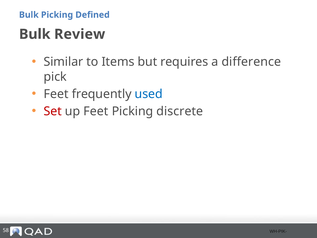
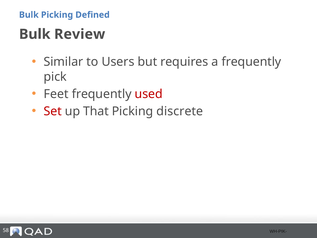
Items: Items -> Users (118, 62)
a difference: difference -> frequently (251, 62)
used colour: blue -> red (149, 94)
up Feet: Feet -> That (96, 111)
